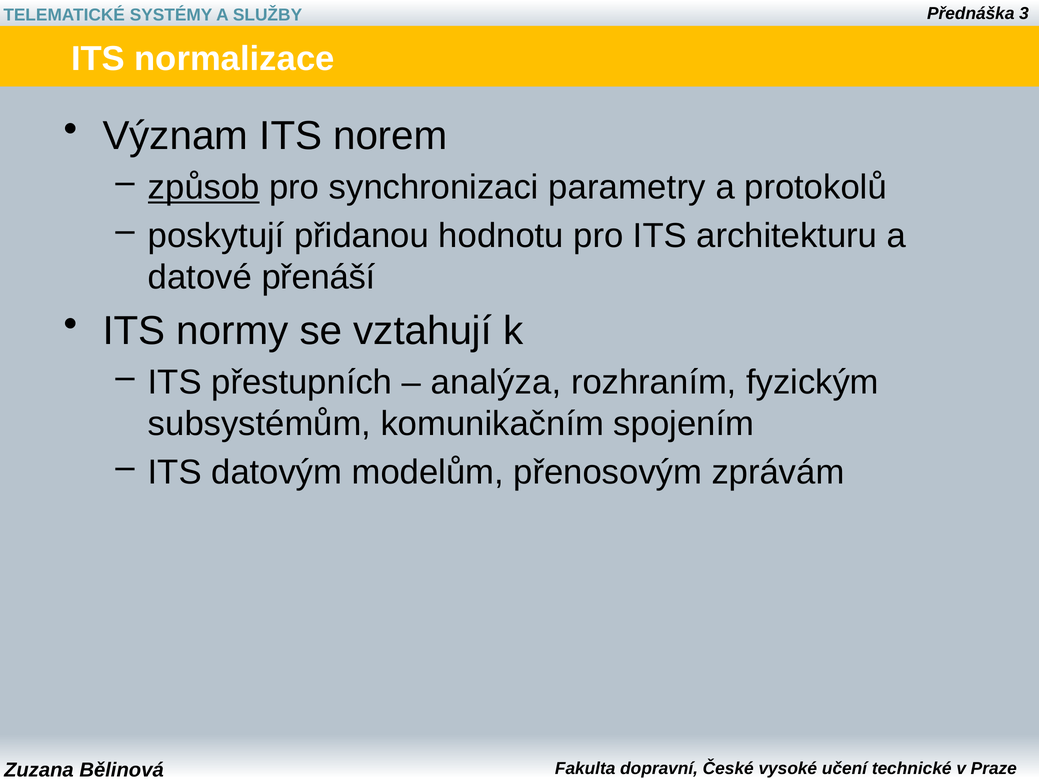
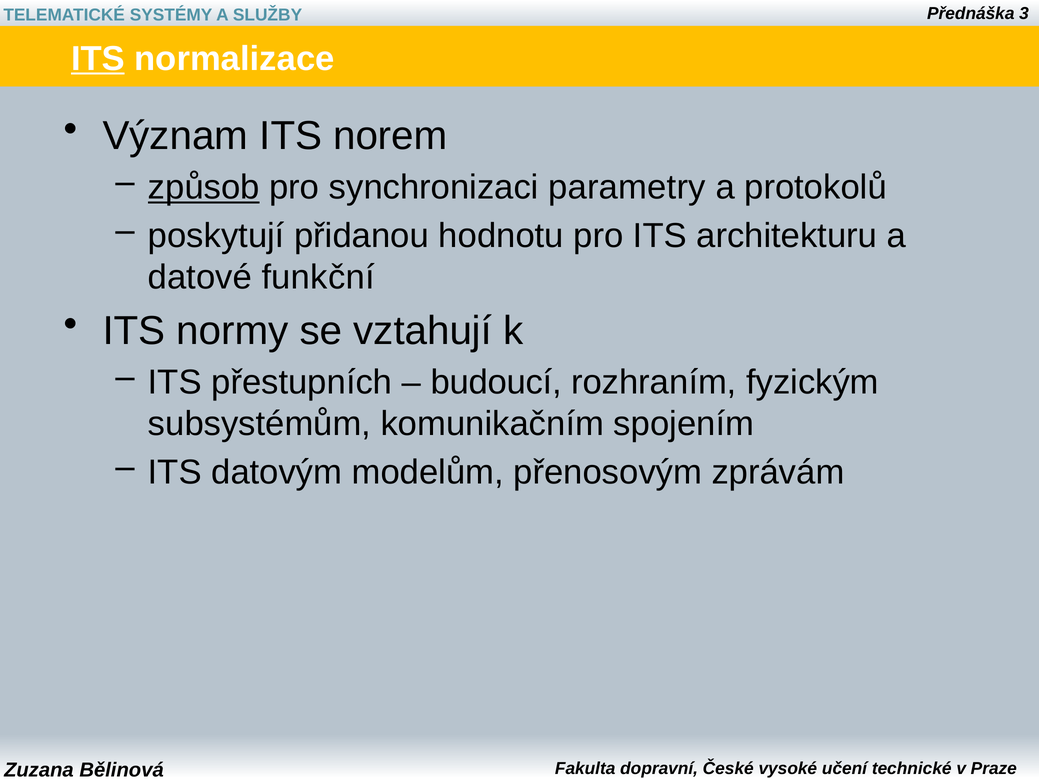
ITS underline: none -> present (98, 59)
přenáší: přenáší -> funkční (318, 278)
analýza: analýza -> budoucí (496, 383)
